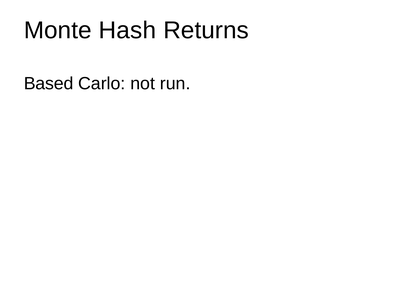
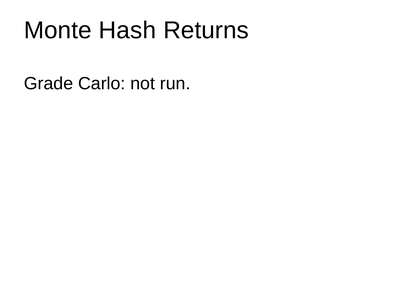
Based: Based -> Grade (49, 84)
